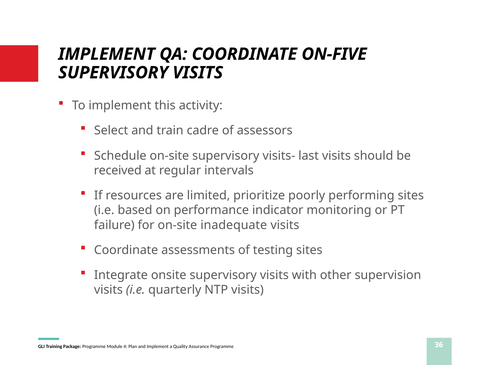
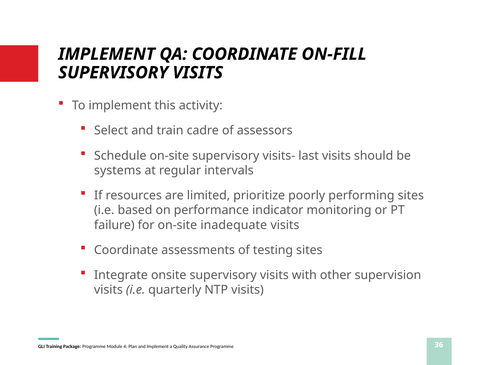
ON-FIVE: ON-FIVE -> ON-FILL (334, 54)
received: received -> systems (118, 170)
